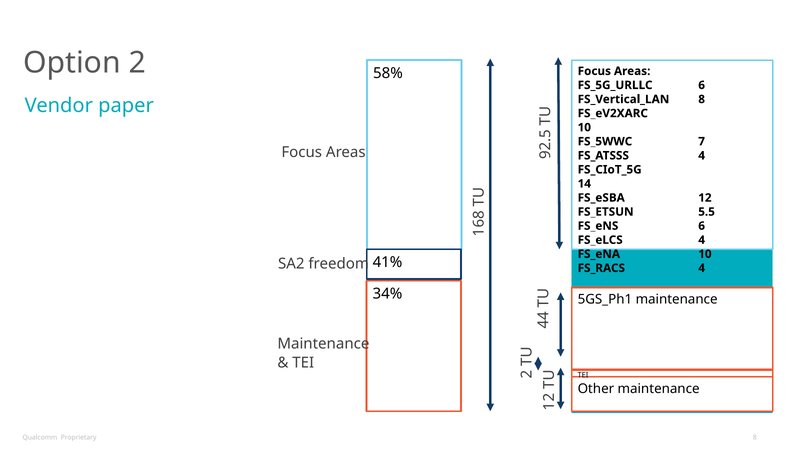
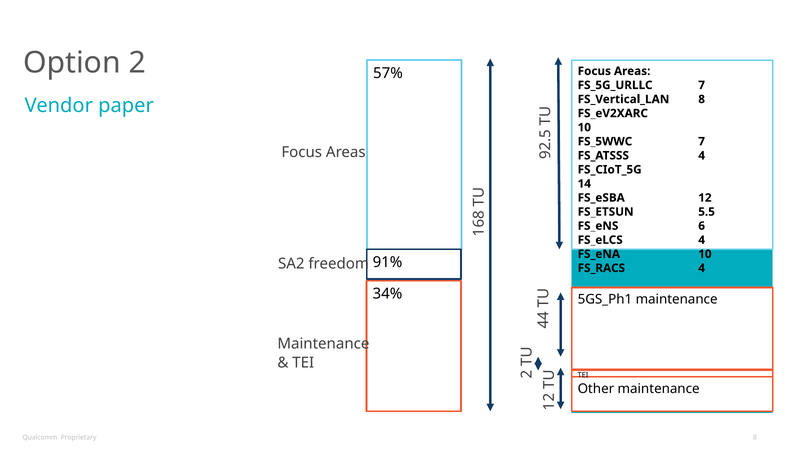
58%: 58% -> 57% (388, 73)
FS_5G_URLLC 6: 6 -> 7 (702, 85)
41%: 41% -> 91% (387, 263)
